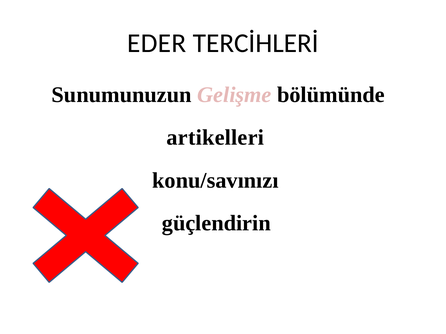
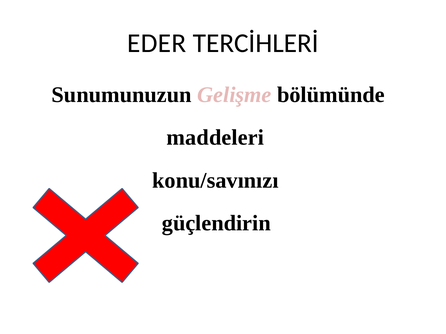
artikelleri: artikelleri -> maddeleri (215, 138)
